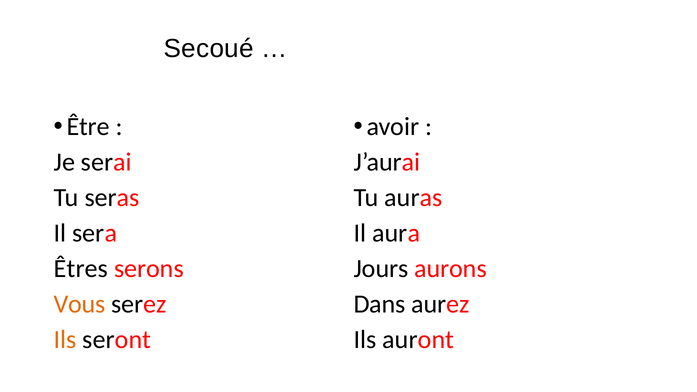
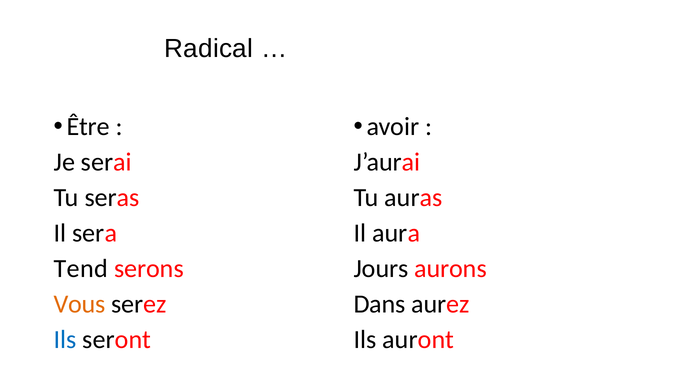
Secoué: Secoué -> Radical (209, 49)
Êtres: Êtres -> Tend (81, 269)
Ils colour: orange -> blue (65, 340)
